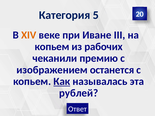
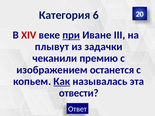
5: 5 -> 6 (96, 15)
XIV colour: orange -> red (29, 35)
при underline: none -> present (71, 35)
копьем: копьем -> плывут (52, 47)
рабочих: рабочих -> задачки (103, 47)
рублей: рублей -> отвести (79, 93)
